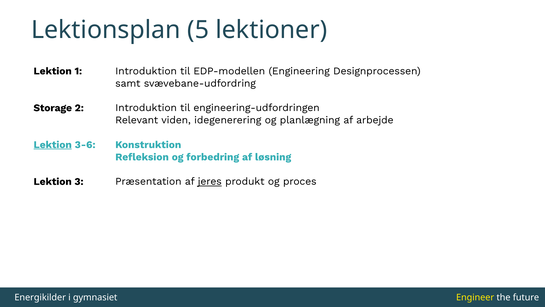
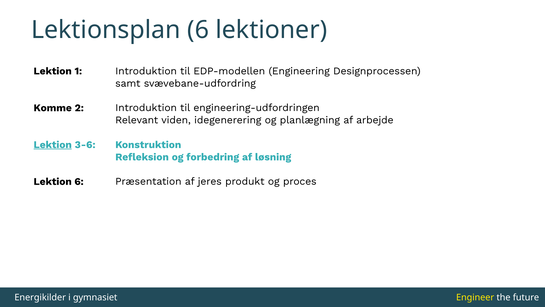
Lektionsplan 5: 5 -> 6 (198, 30)
Storage: Storage -> Komme (53, 108)
Lektion 3: 3 -> 6 (79, 181)
jeres underline: present -> none (210, 181)
